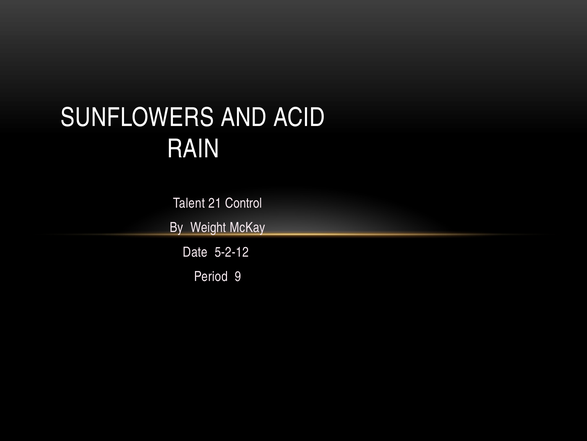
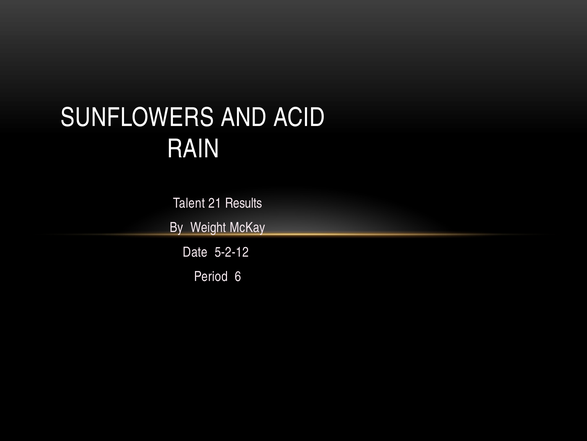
Control: Control -> Results (244, 203)
9: 9 -> 6 (238, 276)
